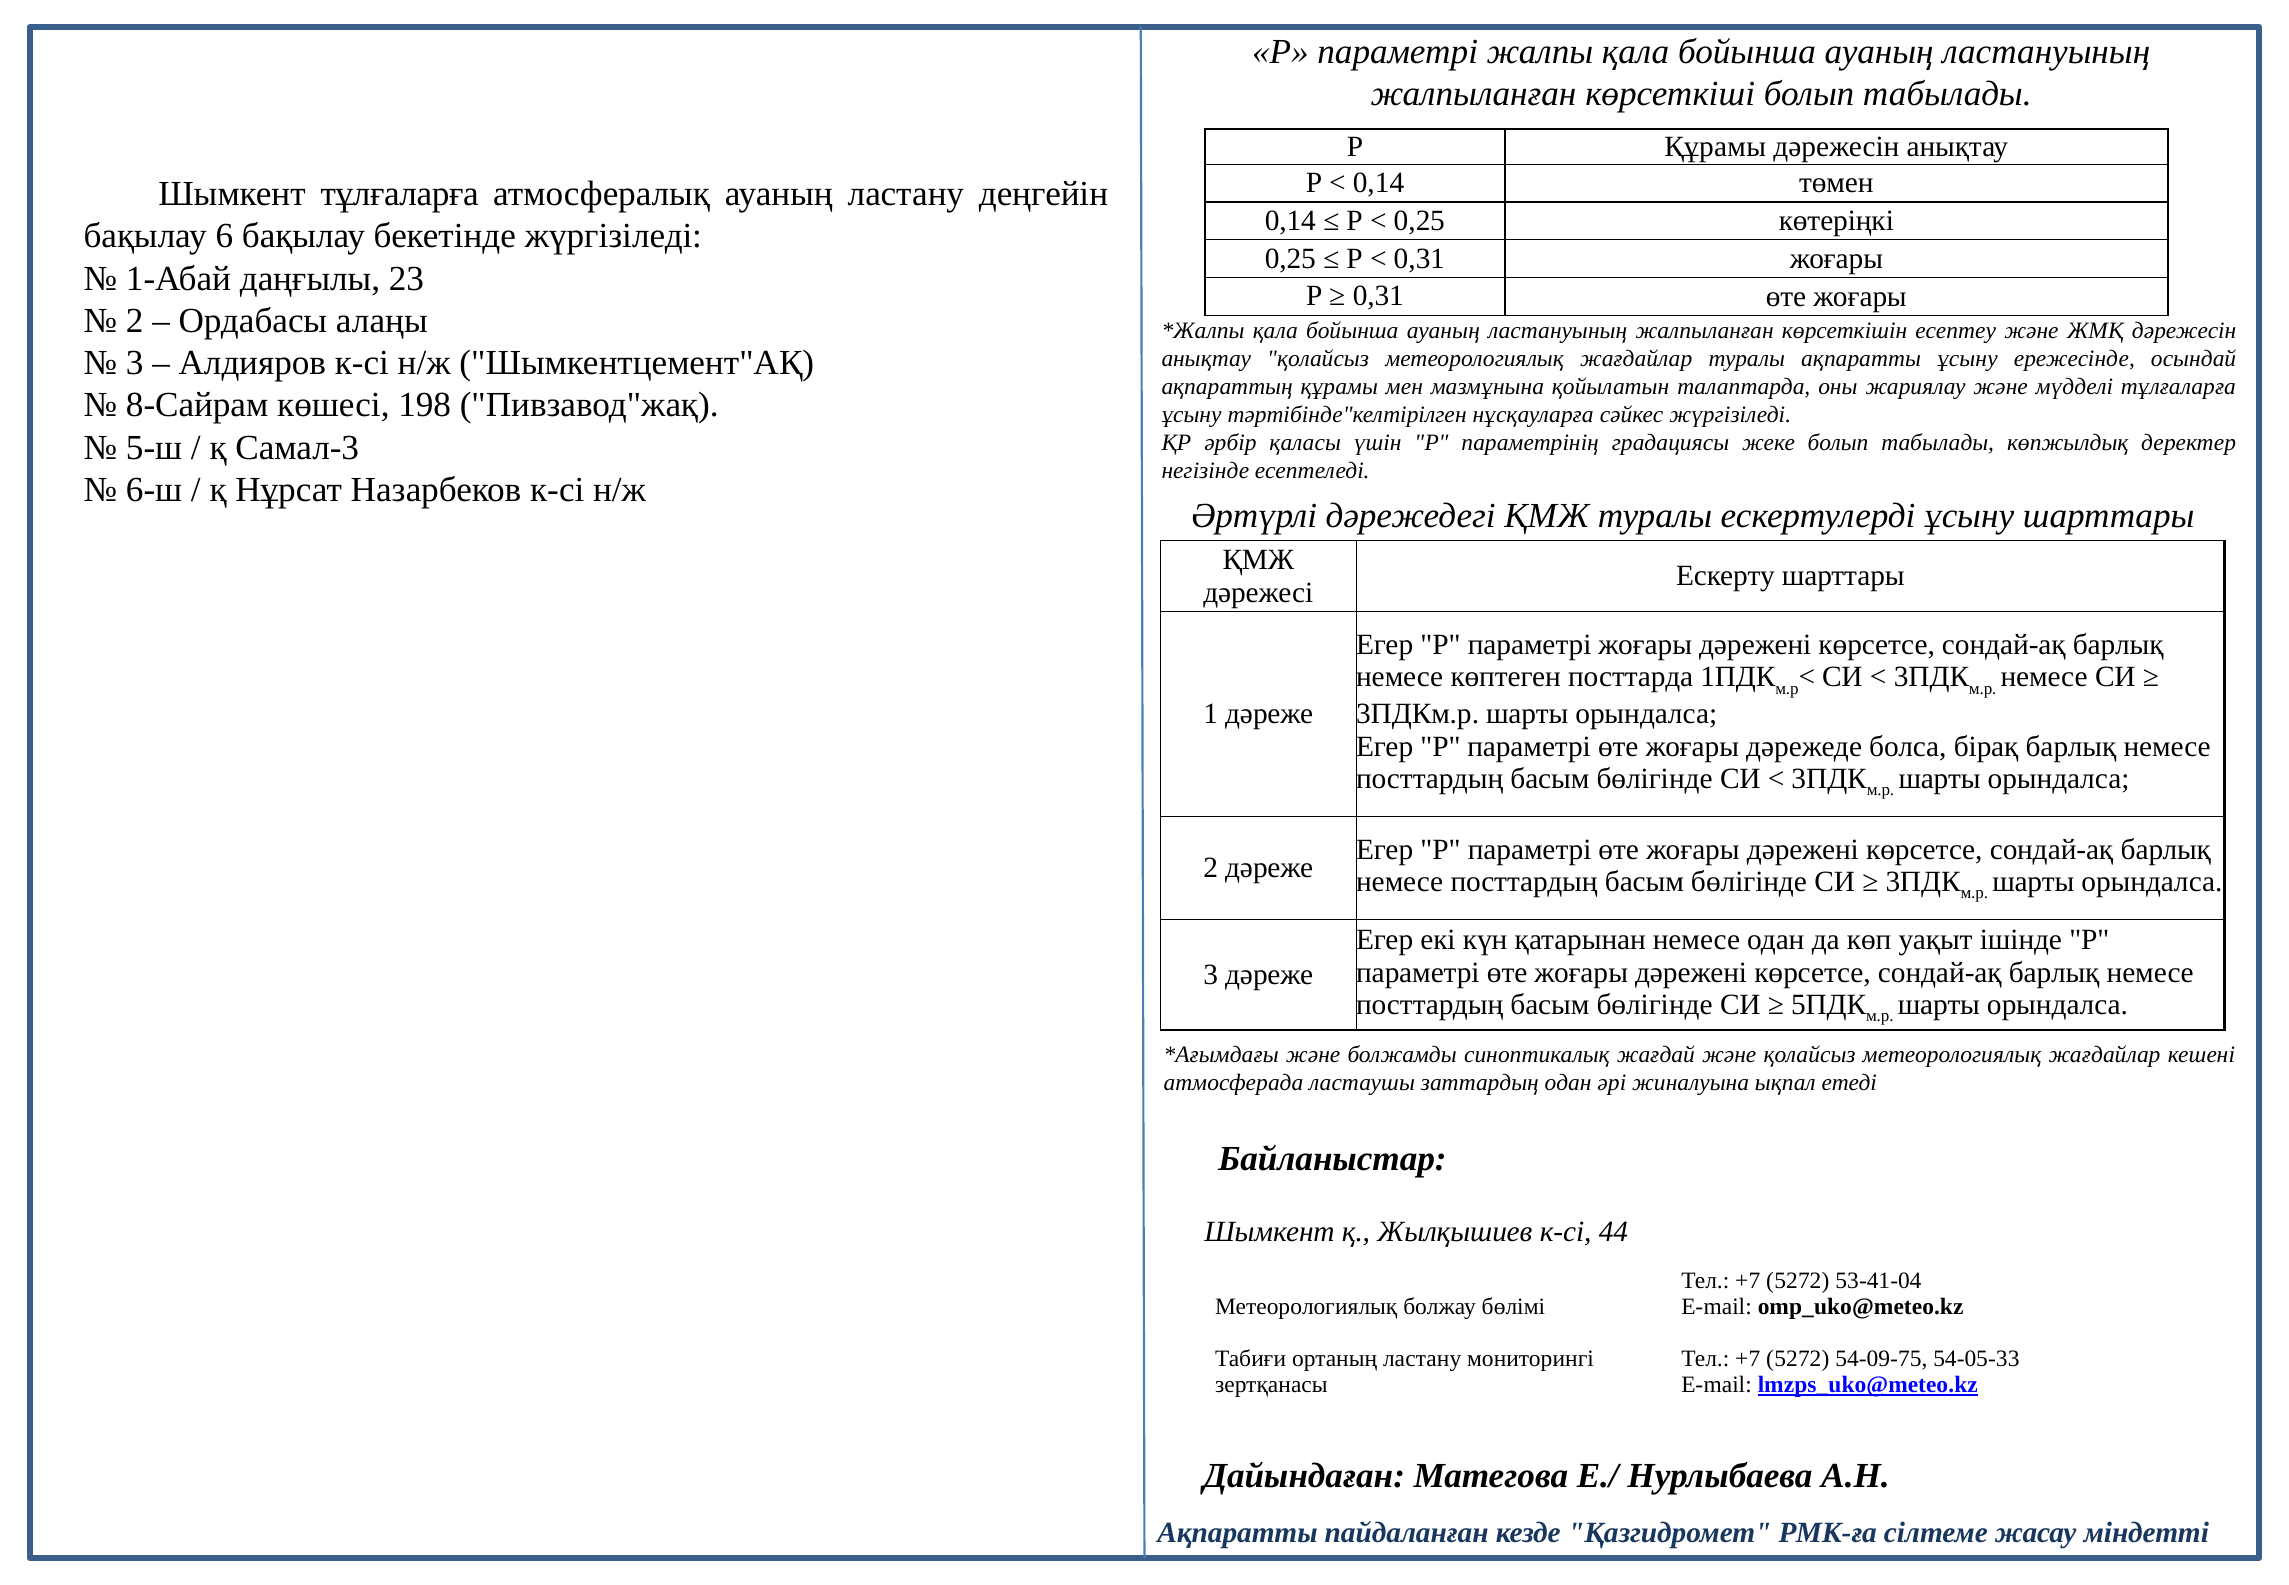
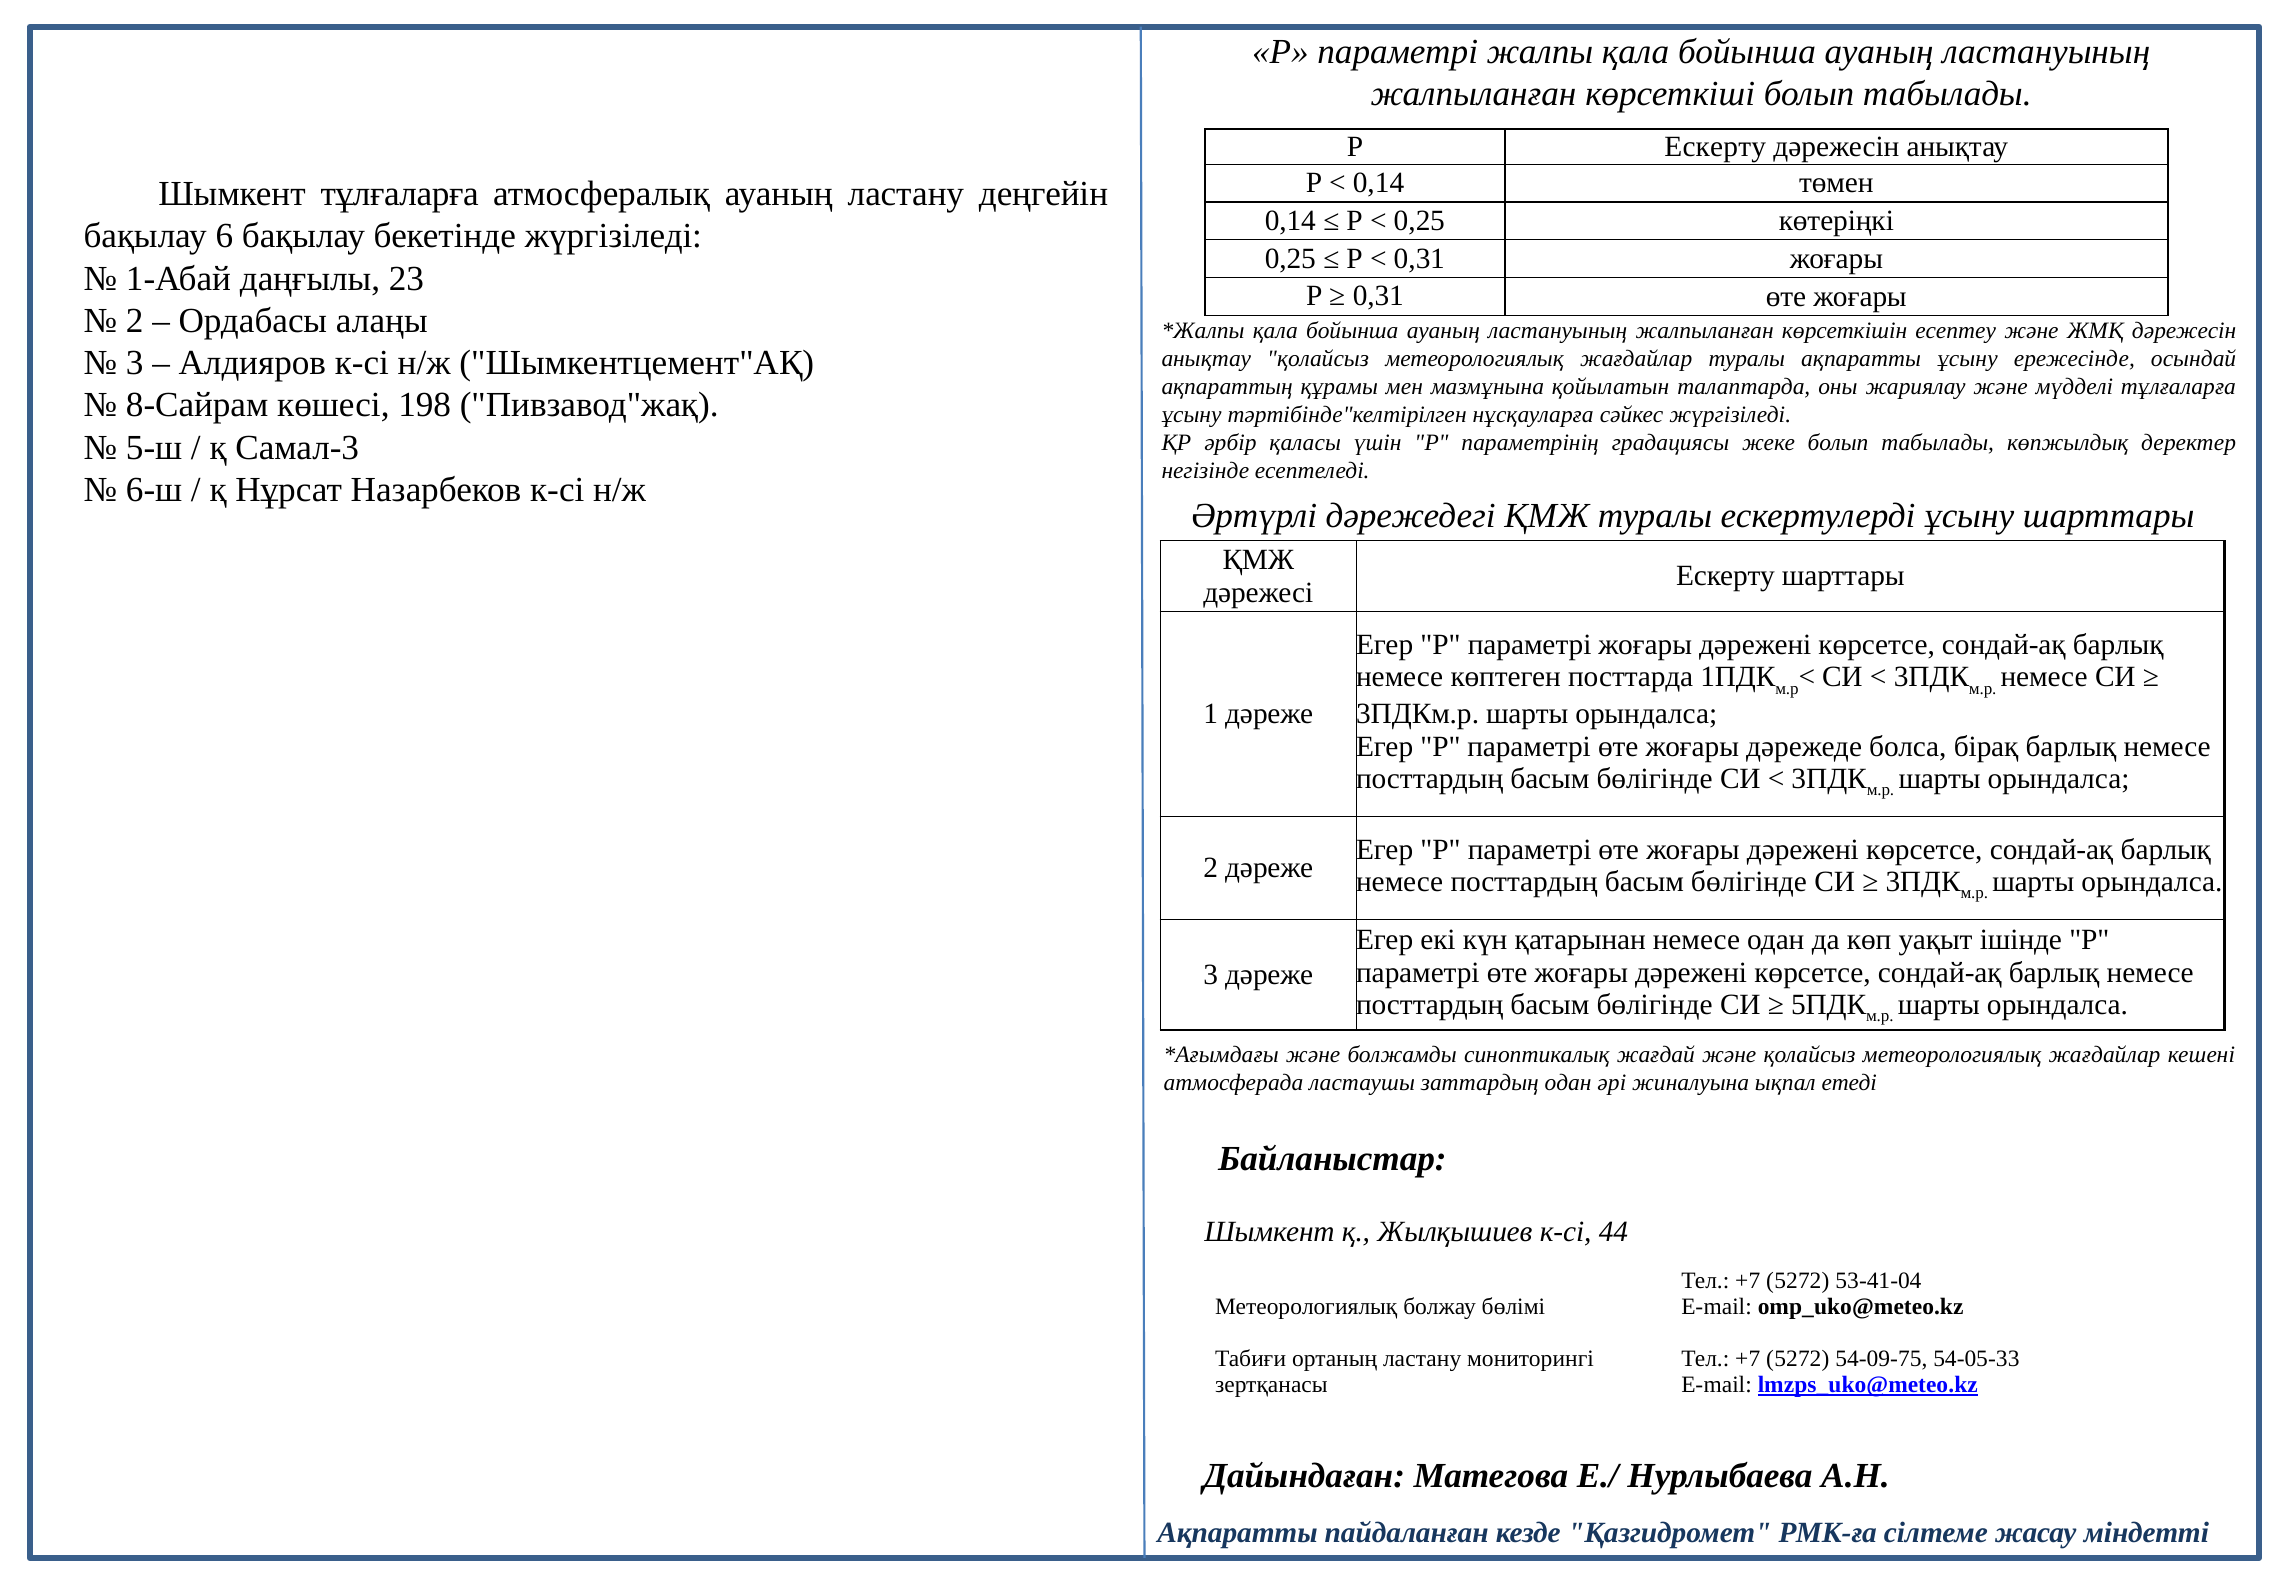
Р Құрамы: Құрамы -> Ескерту (1715, 147)
